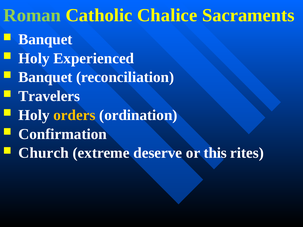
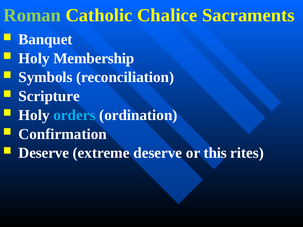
Experienced: Experienced -> Membership (94, 58)
Banquet: Banquet -> Symbols (45, 77)
Travelers: Travelers -> Scripture (49, 96)
orders colour: yellow -> light blue (74, 115)
Church: Church -> Deserve (44, 153)
